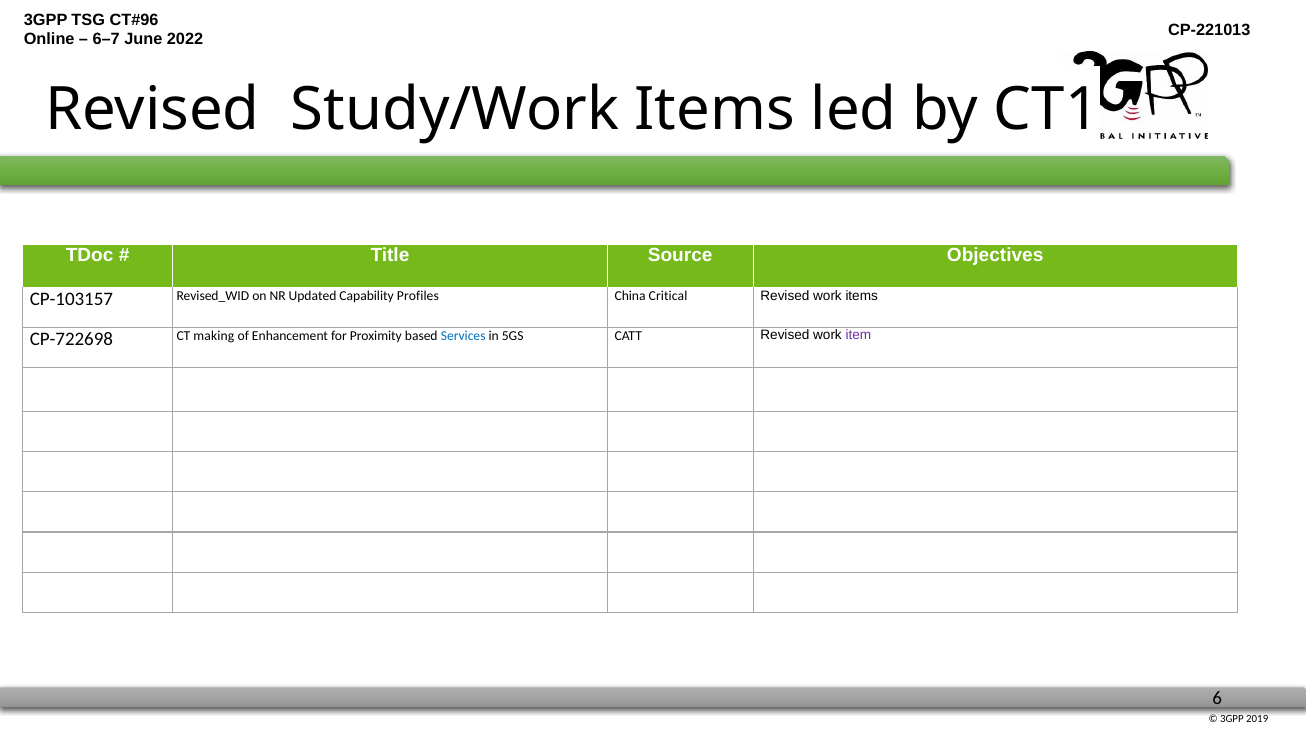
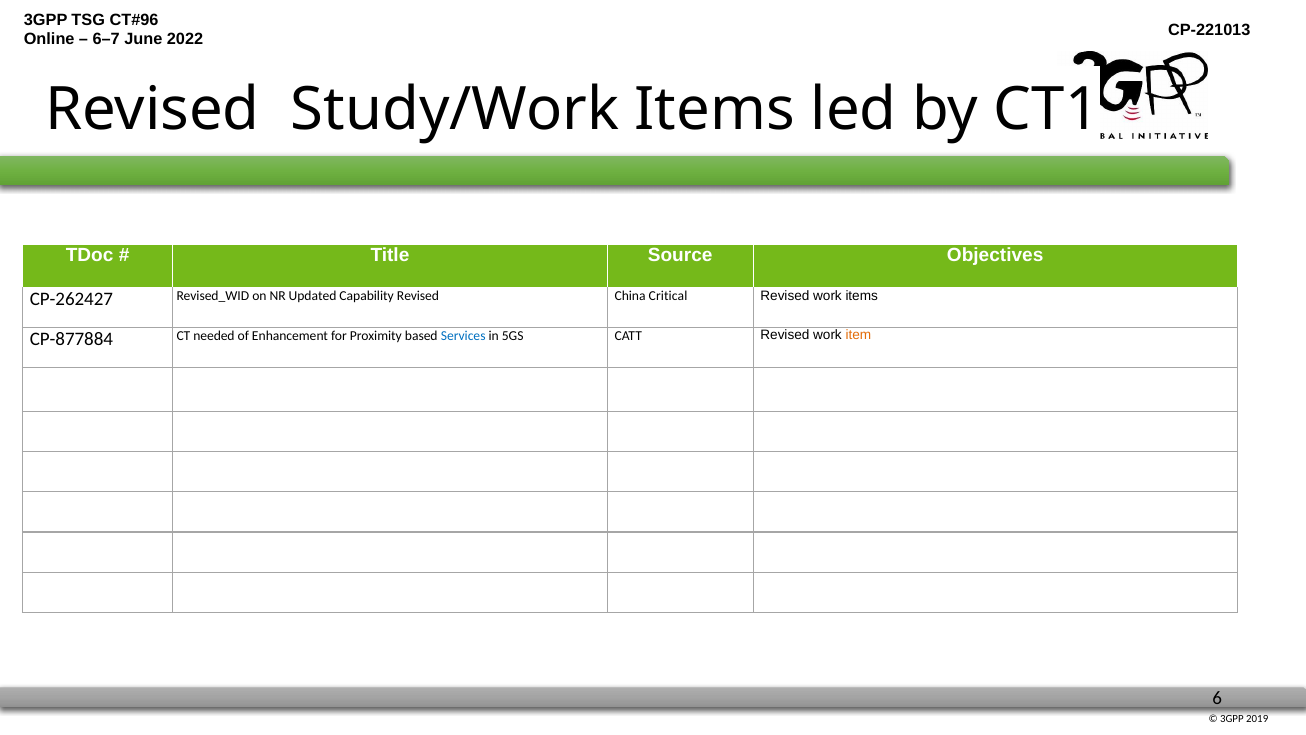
CP-103157: CP-103157 -> CP-262427 (71, 300)
Capability Profiles: Profiles -> Revised (418, 296)
CP-722698: CP-722698 -> CP-877884 (71, 339)
making: making -> needed (214, 336)
item colour: purple -> orange (858, 335)
